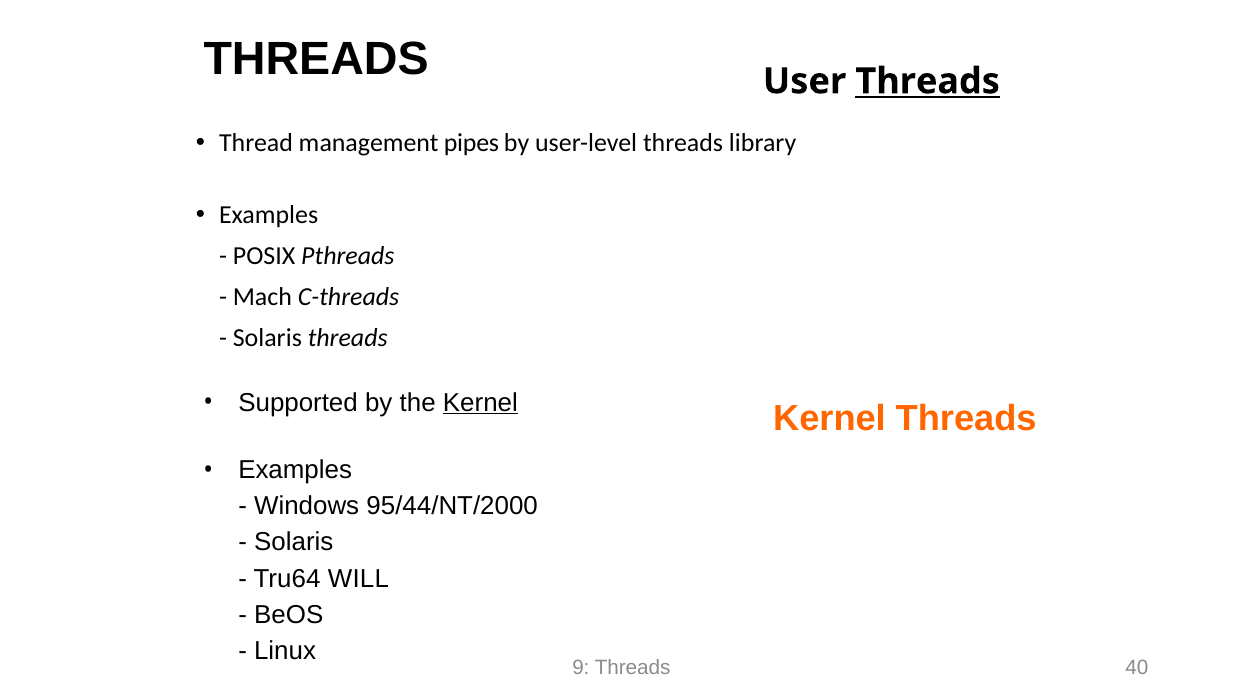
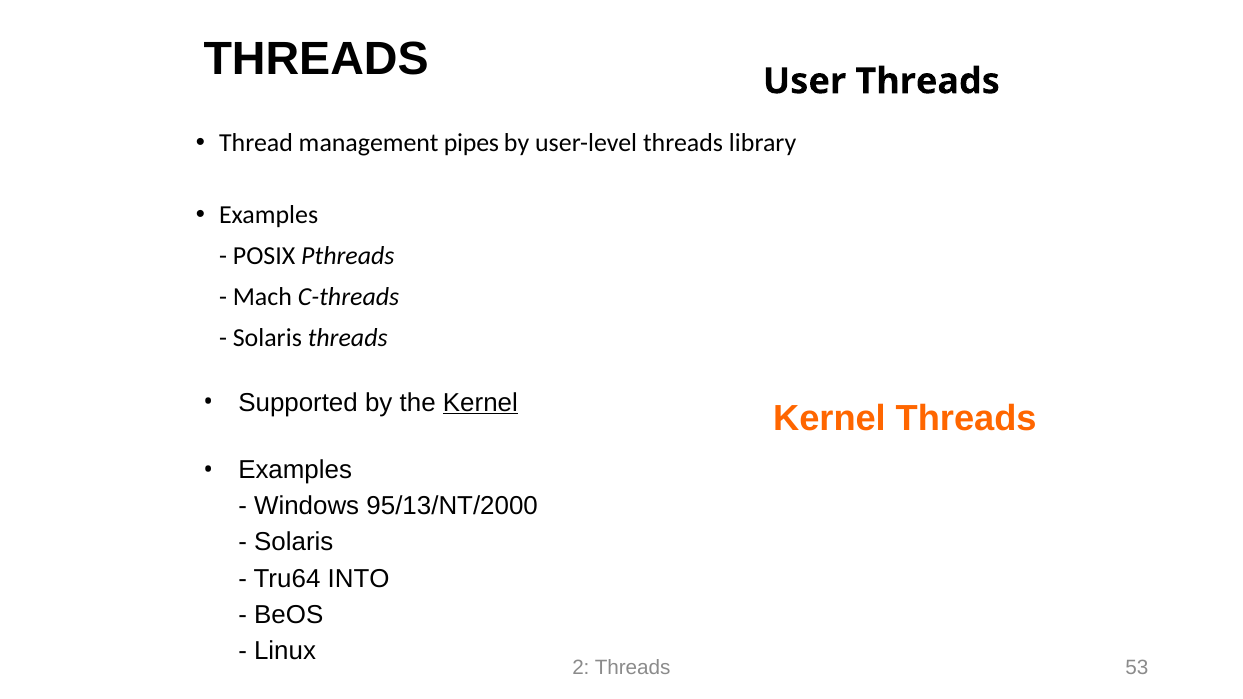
Threads underline: present -> none (928, 81)
95/44/NT/2000: 95/44/NT/2000 -> 95/13/NT/2000 (452, 506)
WILL: WILL -> INTO (359, 579)
9: 9 -> 2 (581, 668)
40: 40 -> 53 (1137, 668)
